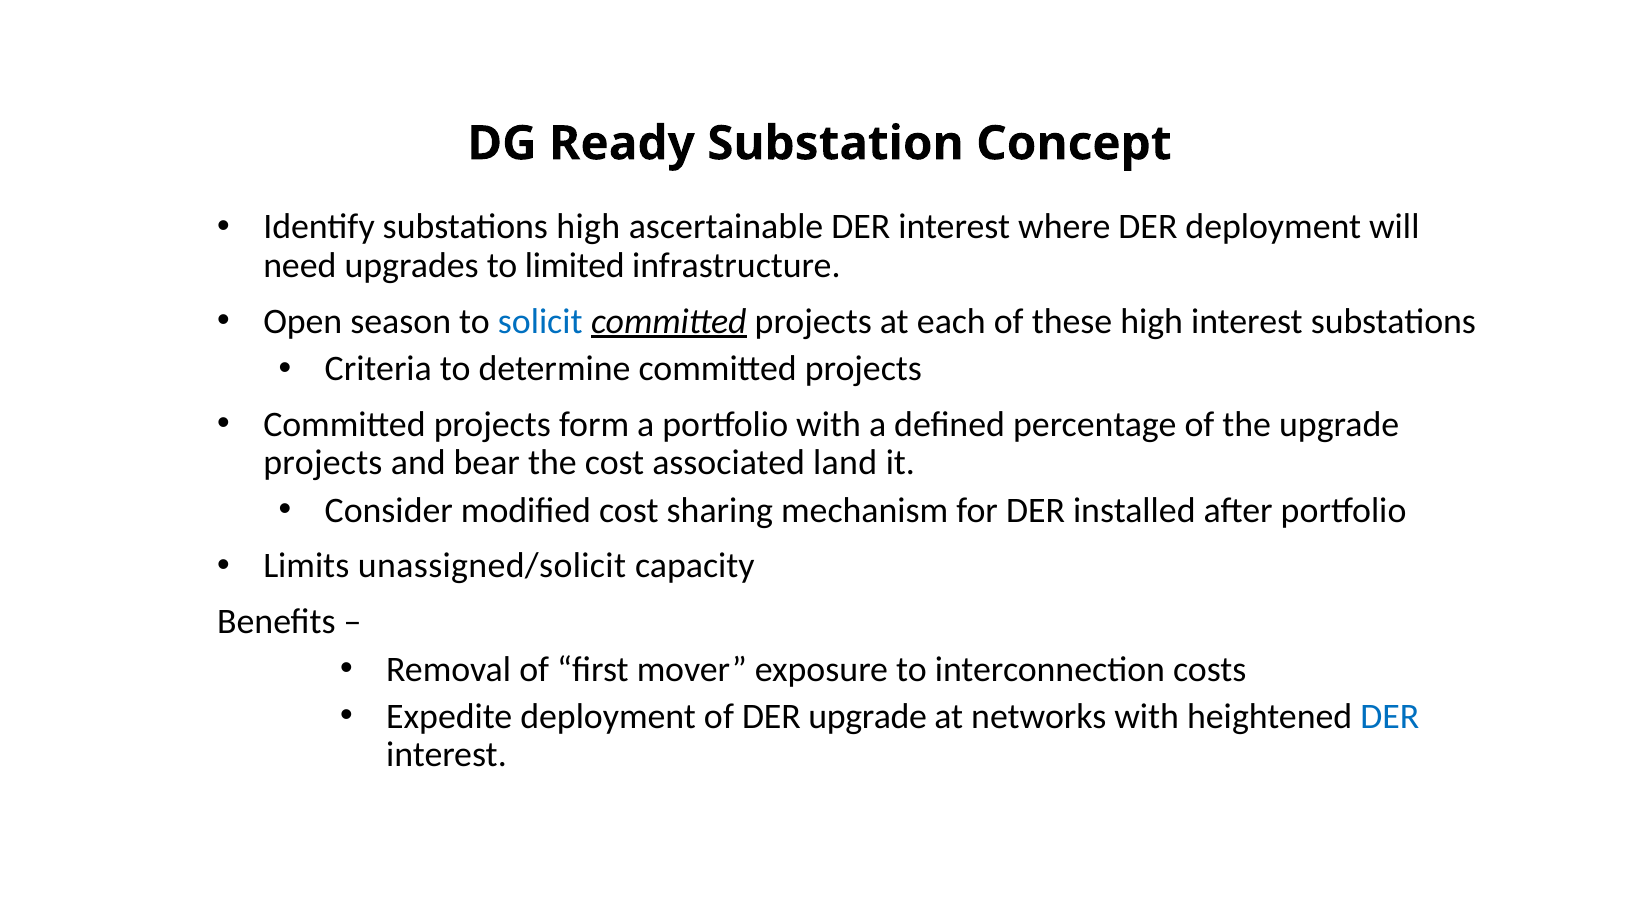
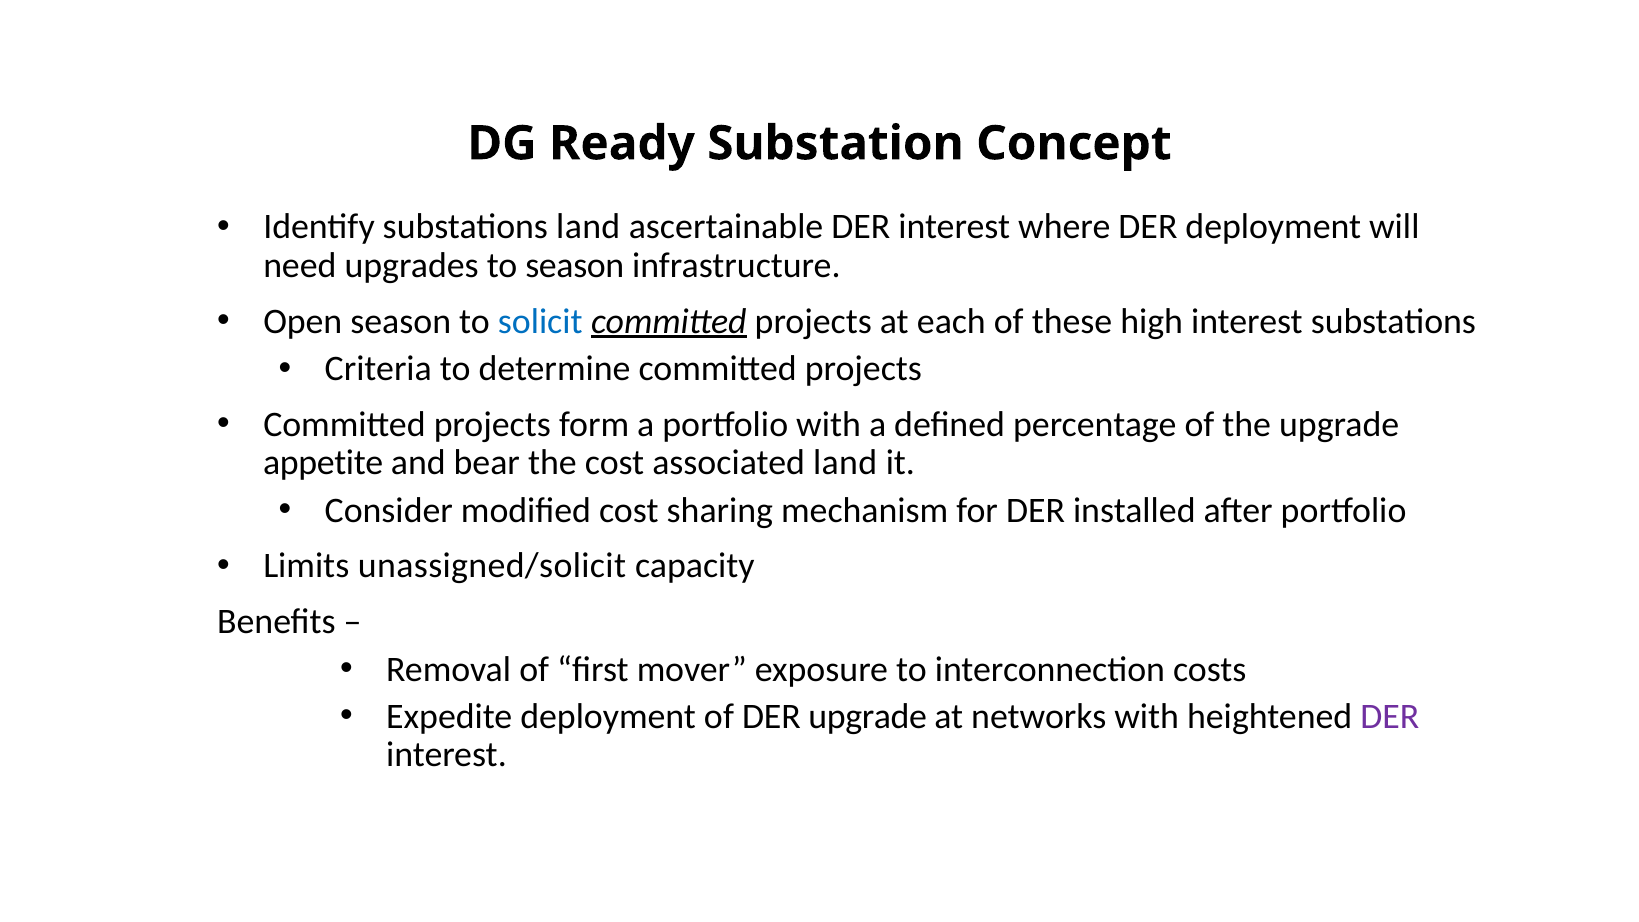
substations high: high -> land (588, 227)
to limited: limited -> season (575, 266)
projects: projects -> appetite (323, 463)
DER colour: blue -> purple (1390, 716)
